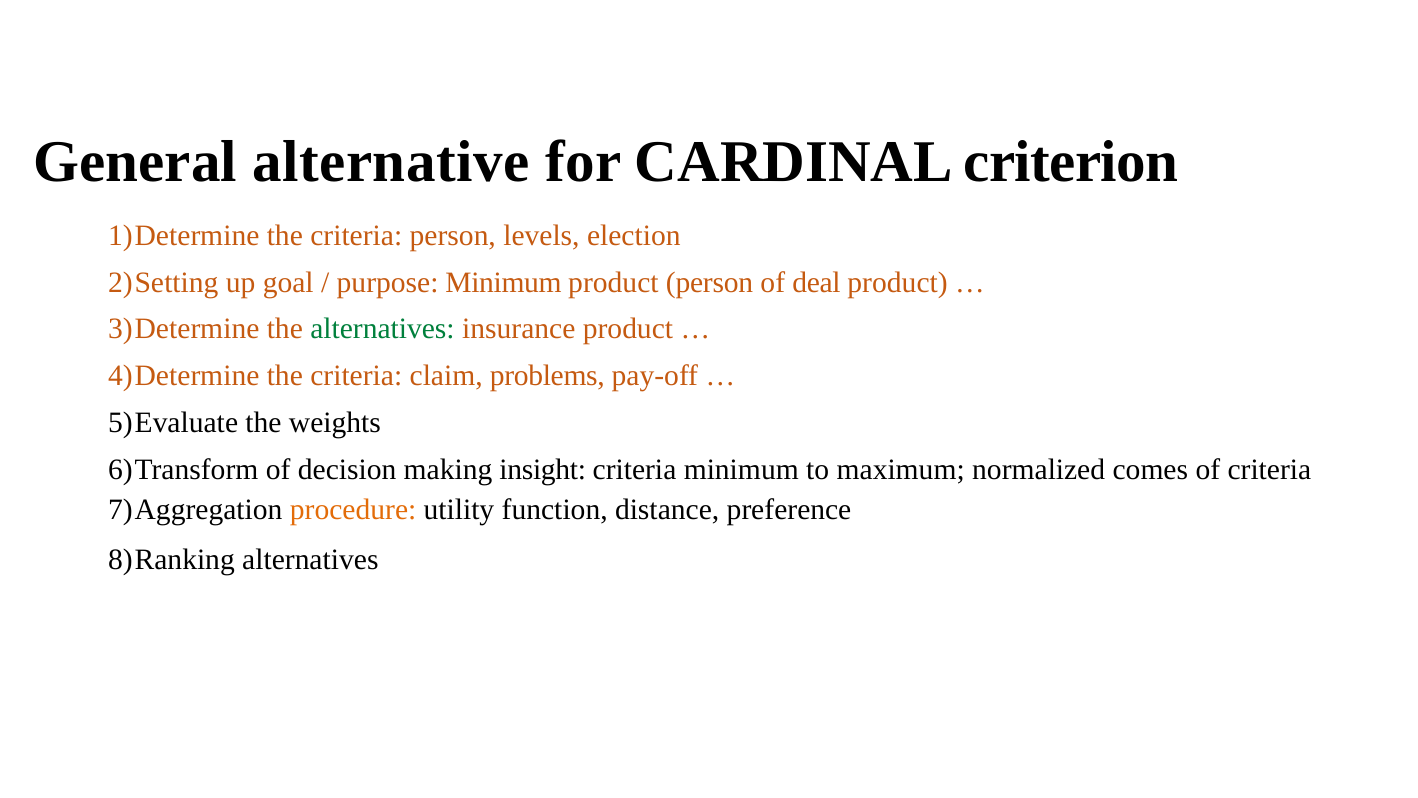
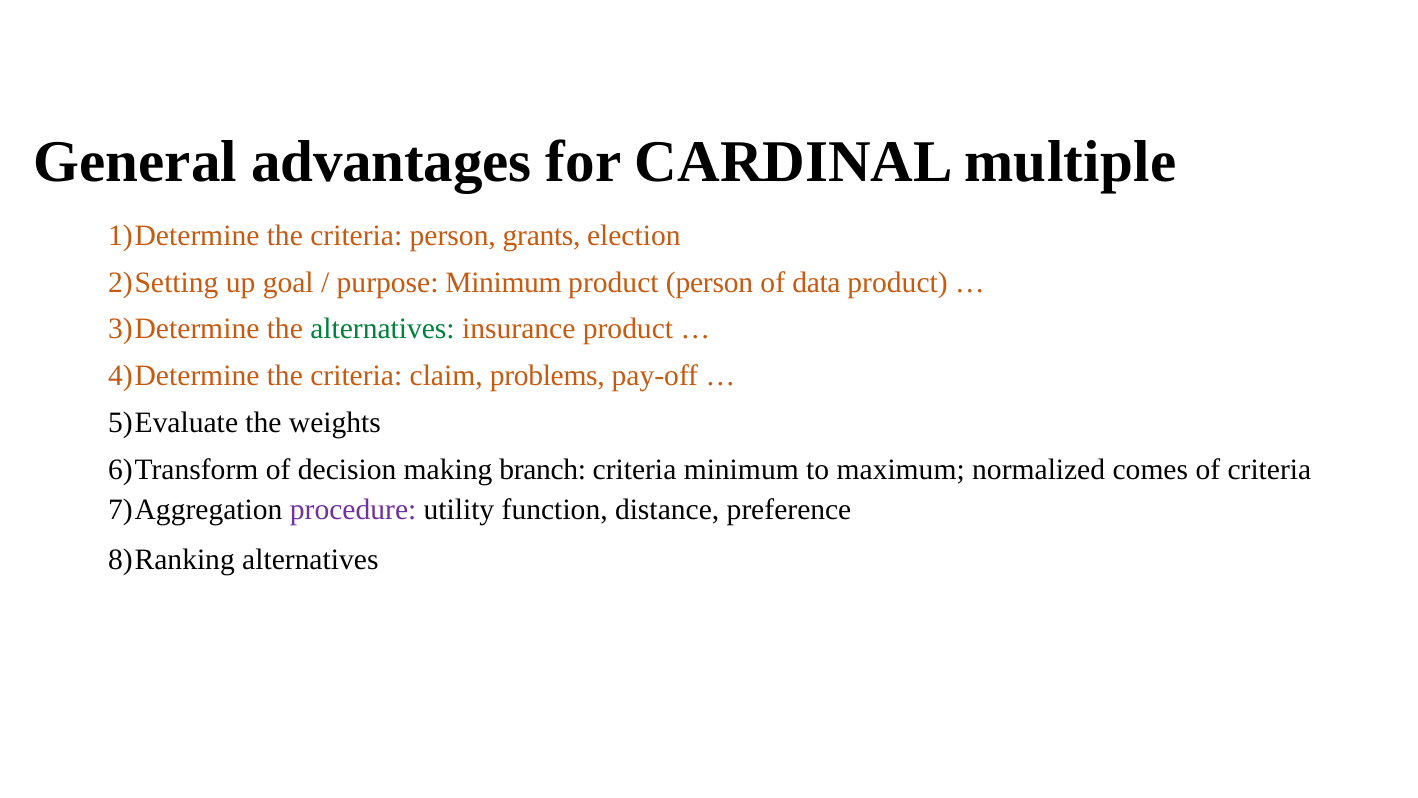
alternative: alternative -> advantages (391, 162)
criterion: criterion -> multiple (1071, 162)
levels: levels -> grants (542, 236)
deal: deal -> data (816, 282)
insight: insight -> branch (543, 469)
procedure colour: orange -> purple (353, 510)
